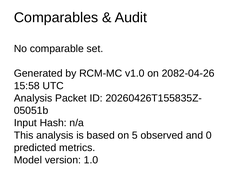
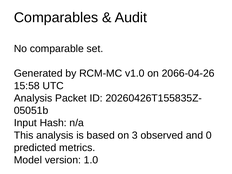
2082-04-26: 2082-04-26 -> 2066-04-26 (188, 73)
5: 5 -> 3 (135, 135)
